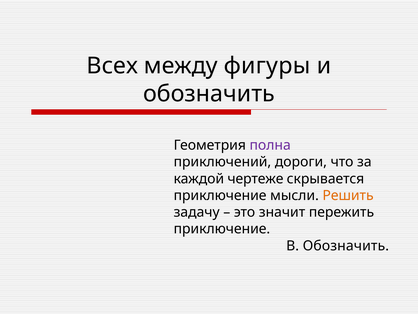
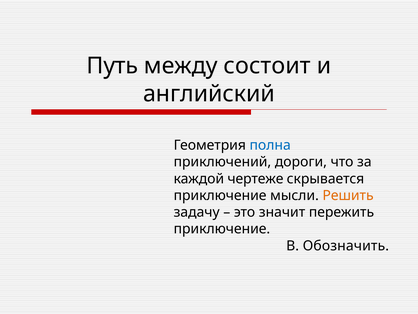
Всех: Всех -> Путь (112, 66)
фигуры: фигуры -> состоит (267, 66)
обозначить: обозначить -> английский (209, 94)
полна colour: purple -> blue (270, 145)
